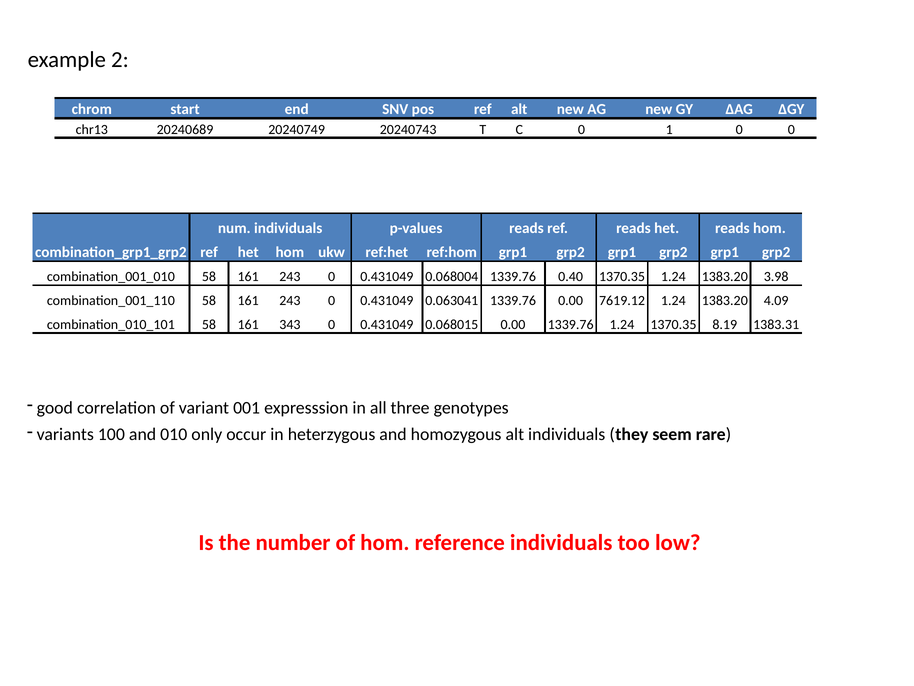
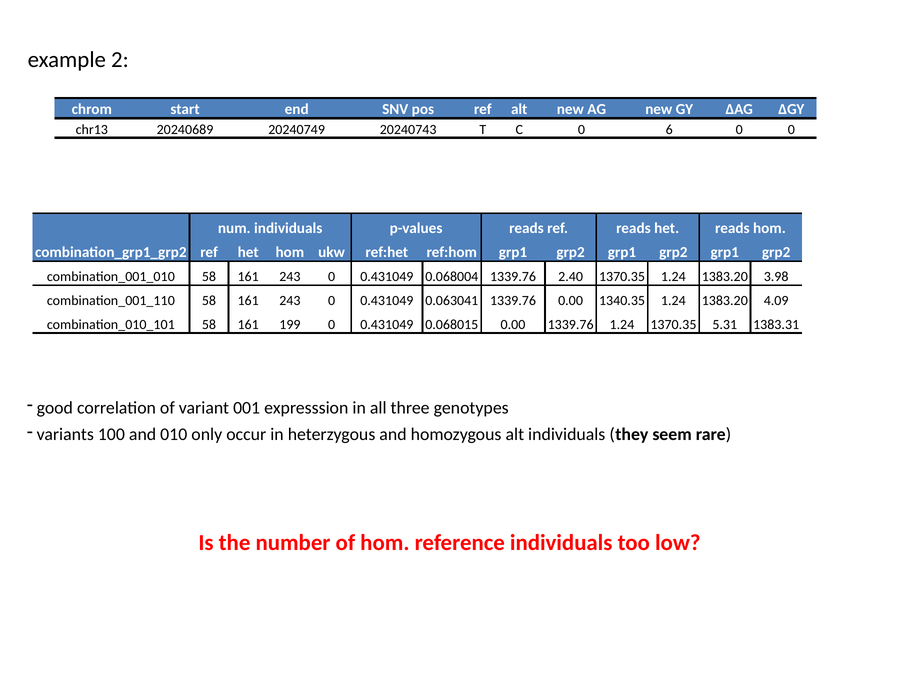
1: 1 -> 6 (669, 129)
0.40: 0.40 -> 2.40 (571, 276)
7619.12: 7619.12 -> 1340.35 (622, 300)
343: 343 -> 199 (290, 324)
8.19: 8.19 -> 5.31 (725, 324)
